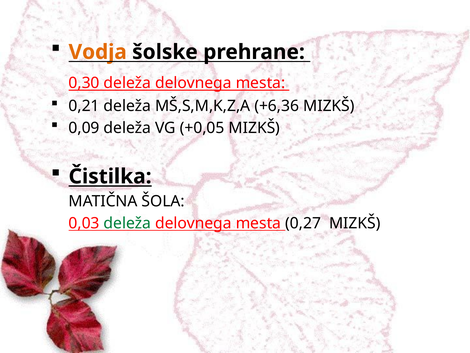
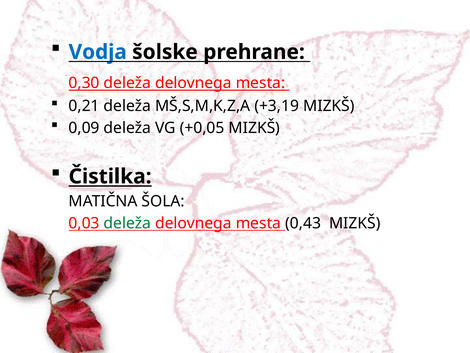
Vodja colour: orange -> blue (98, 52)
+6,36: +6,36 -> +3,19 (277, 106)
0,27: 0,27 -> 0,43 (303, 223)
